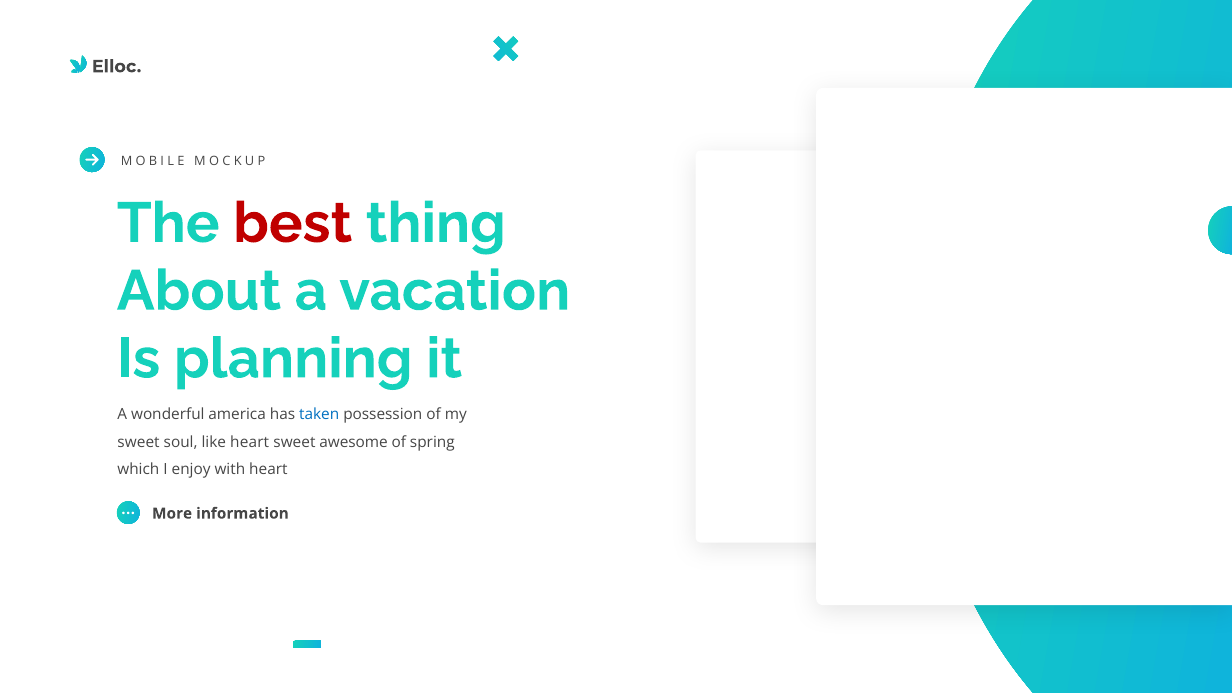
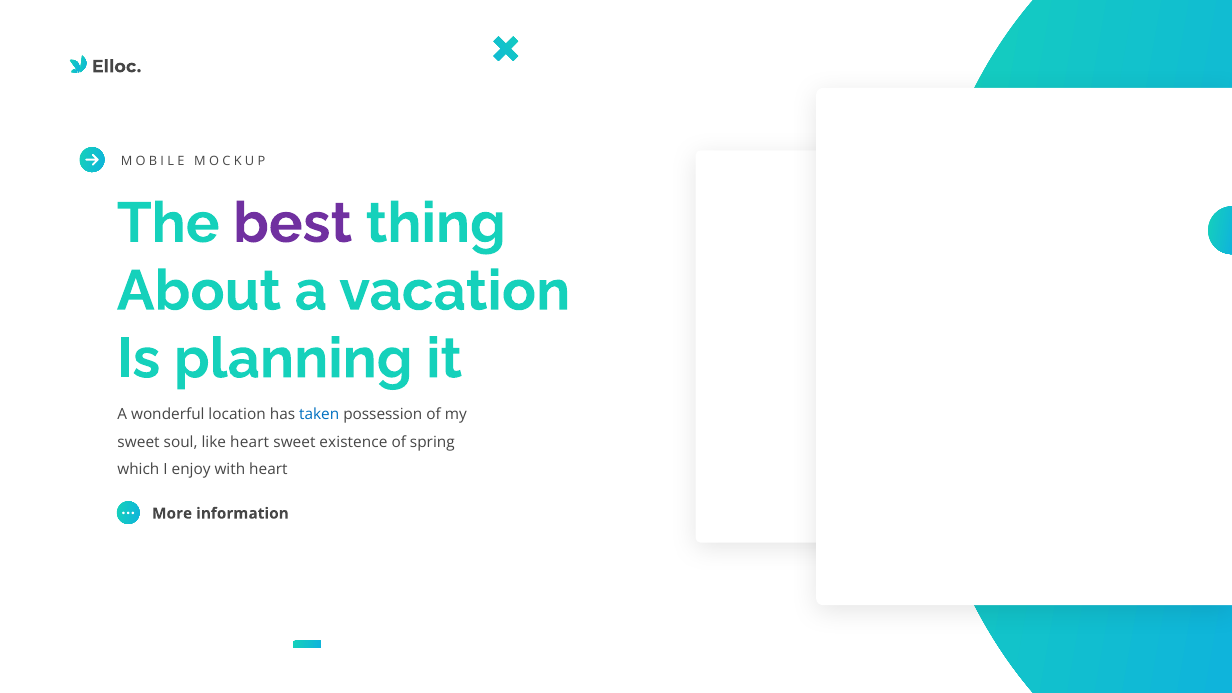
best colour: red -> purple (293, 223)
america: america -> location (237, 414)
awesome: awesome -> existence (354, 442)
